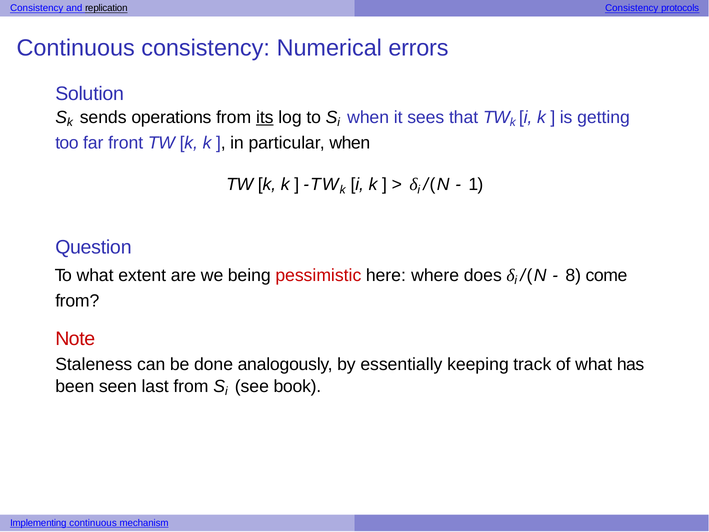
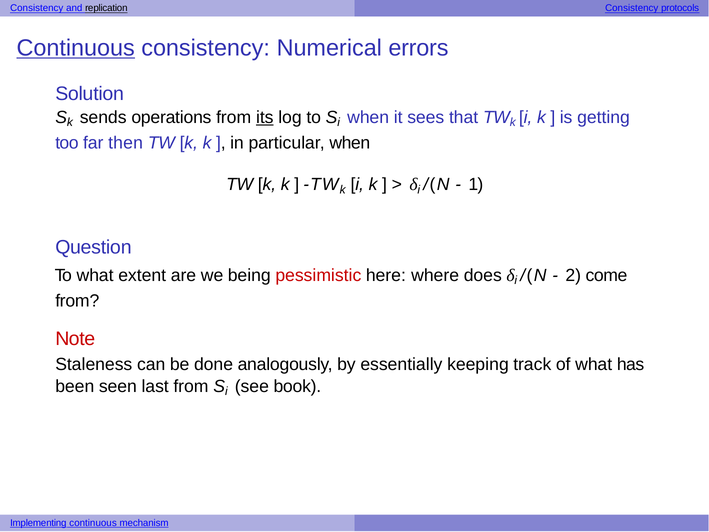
Continuous underline: none -> present (76, 48)
front: front -> then (126, 143)
8: 8 -> 2 (573, 276)
